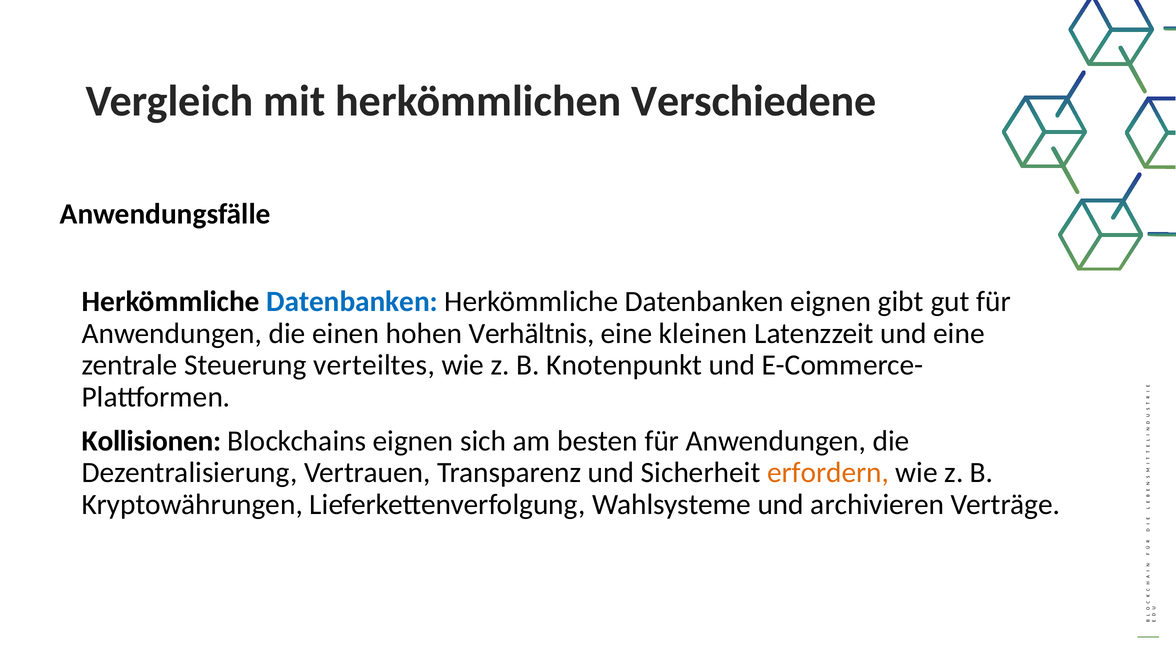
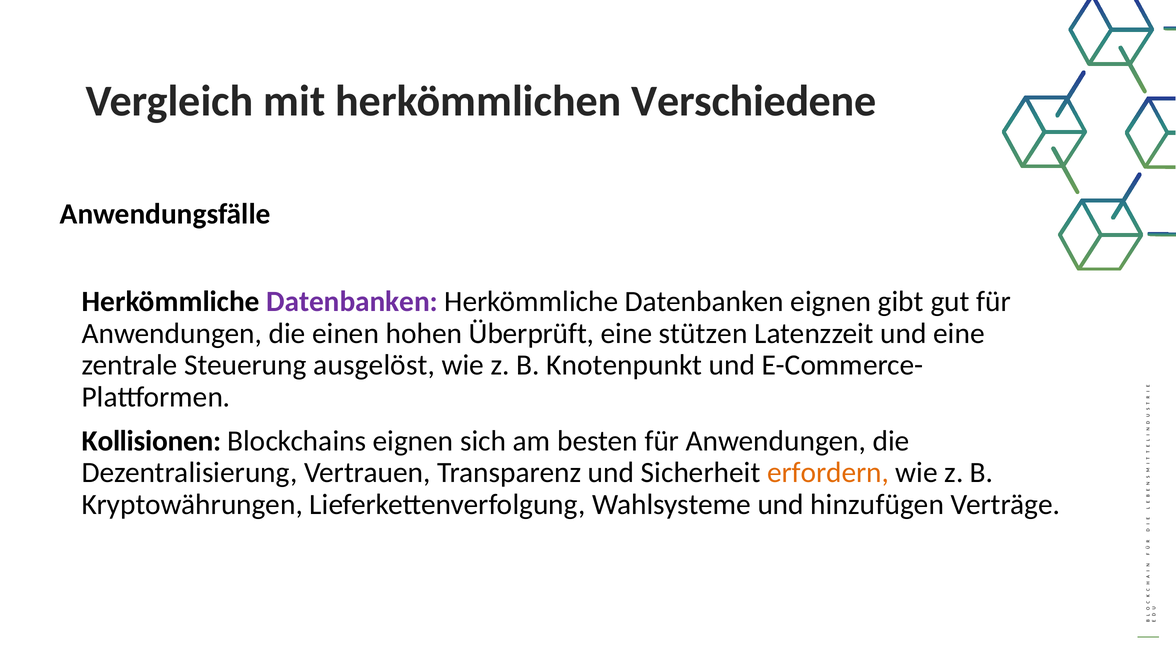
Datenbanken colour: blue -> purple (352, 302)
Verhältnis: Verhältnis -> Überprüft (532, 334)
kleinen: kleinen -> stützen (703, 334)
verteiltes: verteiltes -> ausgelöst (374, 365)
archivieren: archivieren -> hinzufügen (877, 505)
